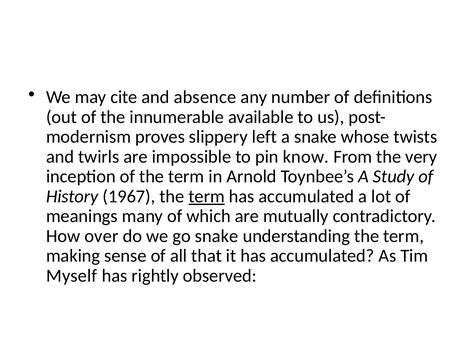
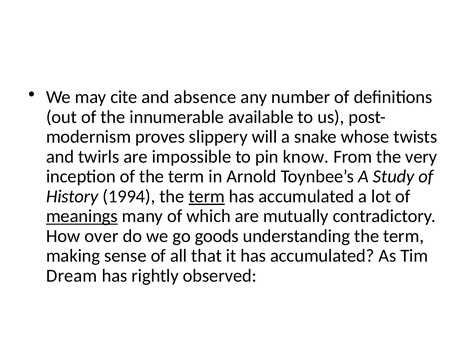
left: left -> will (265, 137)
1967: 1967 -> 1994 (129, 196)
meanings underline: none -> present (82, 216)
go snake: snake -> goods (217, 236)
Myself: Myself -> Dream (72, 276)
